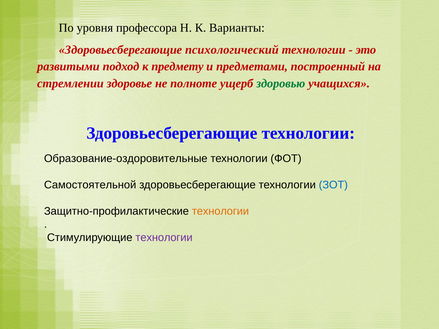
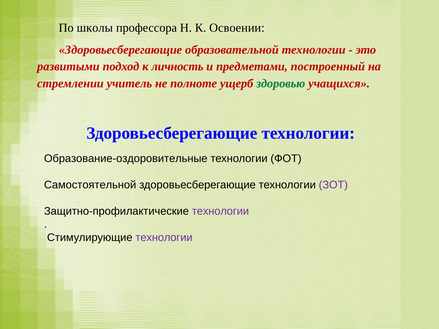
уровня: уровня -> школы (95, 28)
Варианты: Варианты -> Освоении (237, 28)
психологический: психологический -> образовательной (232, 50)
предмету: предмету -> личность (177, 67)
здоровье: здоровье -> учитель (129, 84)
ЗОТ colour: blue -> purple (333, 185)
технологии colour: orange -> purple (220, 211)
